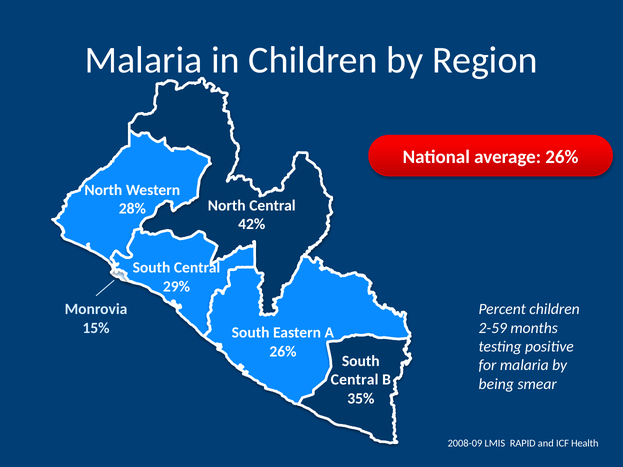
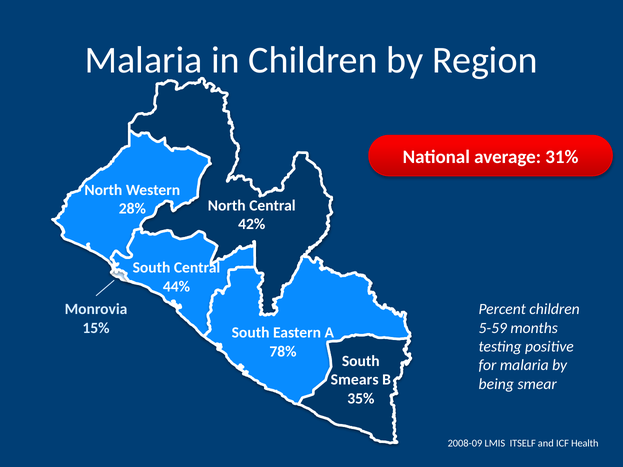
average 26%: 26% -> 31% (562, 157)
29%: 29% -> 44% (177, 287)
2-59: 2-59 -> 5-59 (493, 328)
26%: 26% -> 78% (283, 352)
Central: Central -> Smears (355, 380)
RAPID: RAPID -> ITSELF (523, 444)
